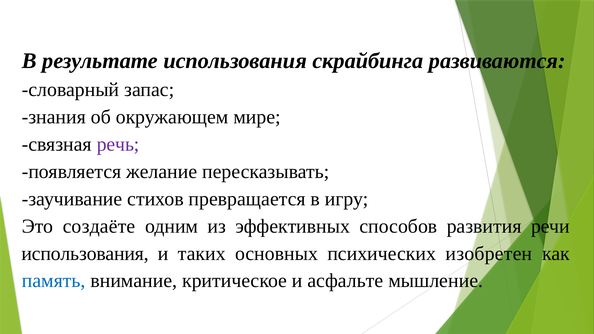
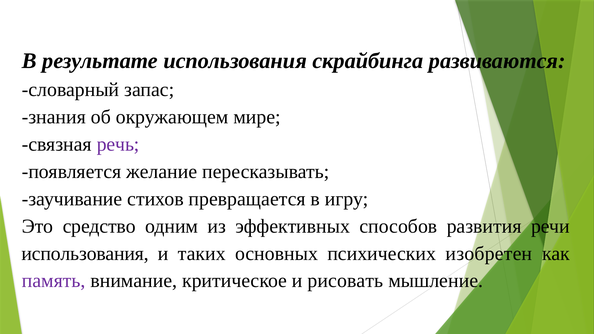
создаёте: создаёте -> средство (99, 226)
память colour: blue -> purple (54, 281)
асфальте: асфальте -> рисовать (345, 281)
